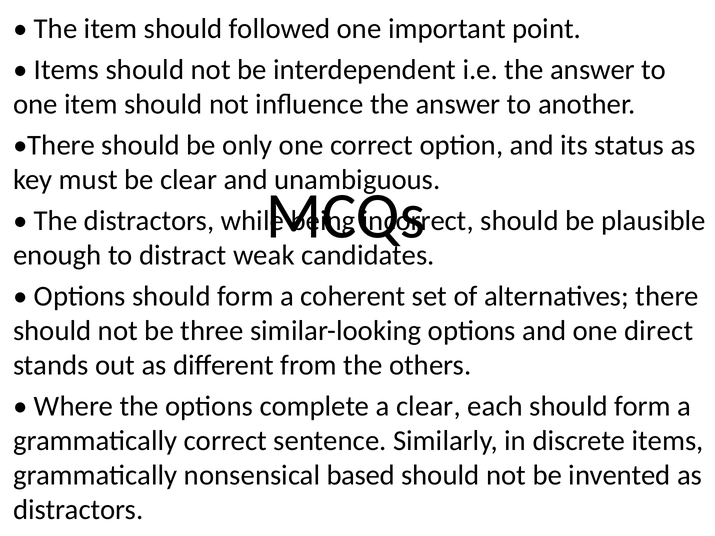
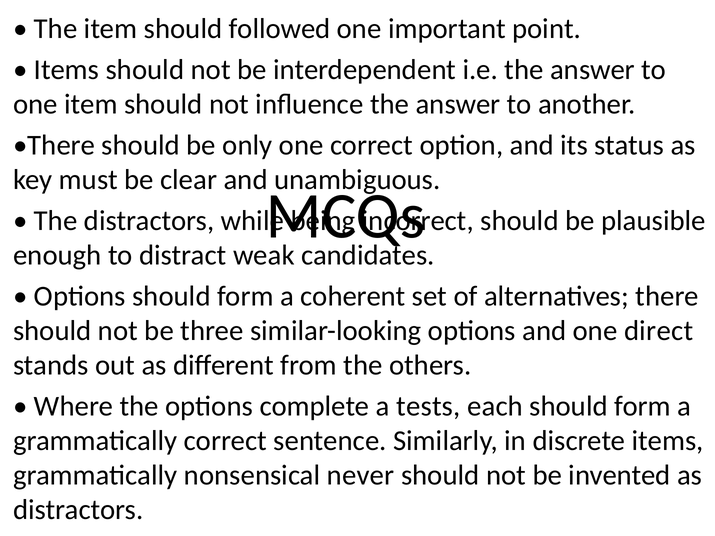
a clear: clear -> tests (428, 406)
based: based -> never (361, 475)
